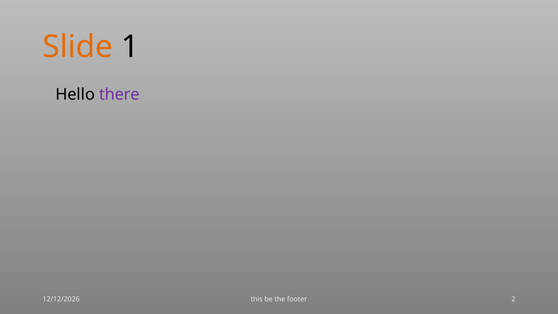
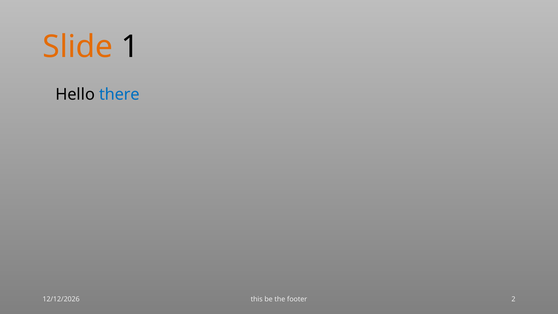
there colour: purple -> blue (119, 94)
